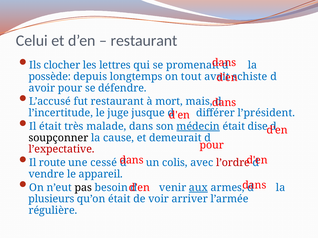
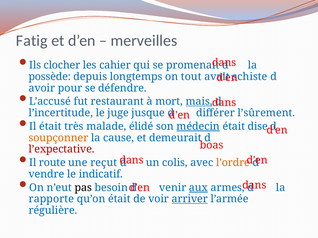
Celui: Celui -> Fatig (32, 41)
restaurant: restaurant -> merveilles (144, 41)
lettres: lettres -> cahier (115, 65)
mais underline: none -> present (199, 102)
l’président: l’président -> l’sûrement (266, 113)
malade dans: dans -> élidé (141, 127)
soupçonner colour: black -> orange (58, 138)
pour: pour -> boas (212, 145)
cessé: cessé -> reçut (104, 163)
l’ordre colour: red -> orange (233, 163)
appareil: appareil -> indicatif (101, 174)
plusieurs: plusieurs -> rapporte (51, 199)
arriver underline: none -> present (190, 199)
